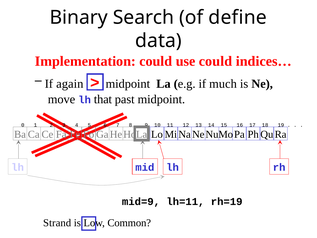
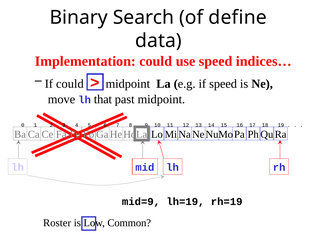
use could: could -> speed (216, 61)
If again: again -> could (70, 84)
if much: much -> speed (223, 84)
lh=11: lh=11 -> lh=19 (185, 201)
Strand: Strand -> Roster (57, 223)
